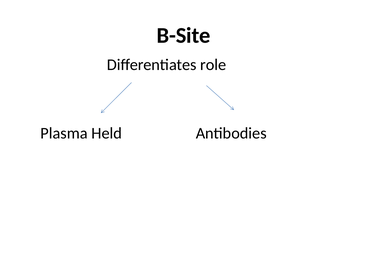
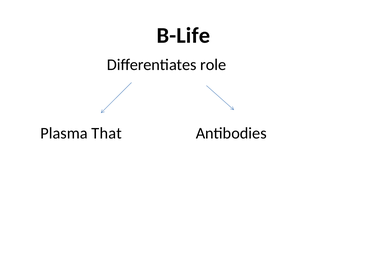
B-Site: B-Site -> B-Life (183, 36)
Held: Held -> That (107, 133)
